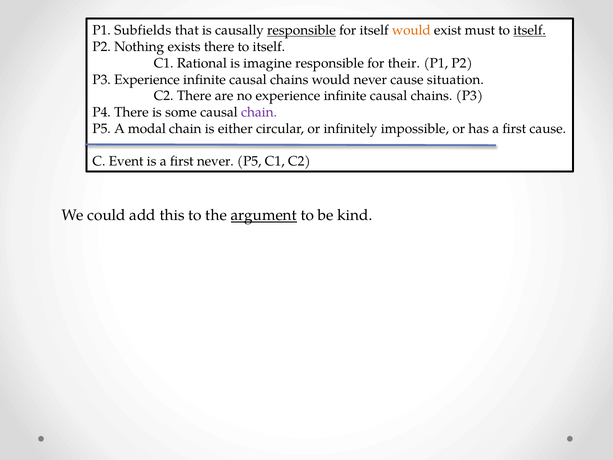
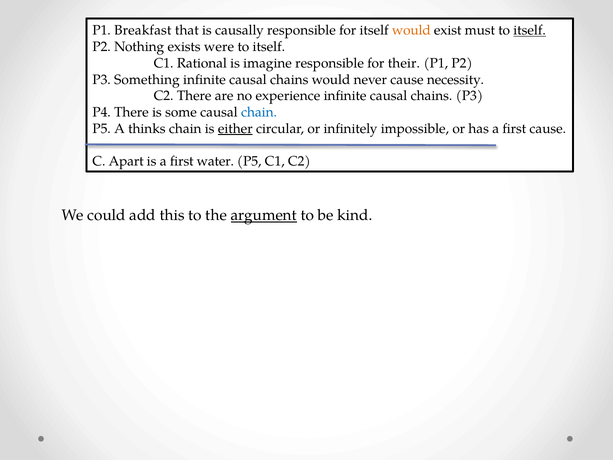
Subfields: Subfields -> Breakfast (143, 30)
responsible underline: present -> none (301, 30)
exists there: there -> were (219, 47)
P3 Experience: Experience -> Something (147, 79)
situation: situation -> necessity (455, 79)
chain colour: purple -> blue (259, 112)
modal: modal -> thinks (147, 128)
either underline: none -> present (235, 128)
Event: Event -> Apart (126, 161)
first never: never -> water (215, 161)
